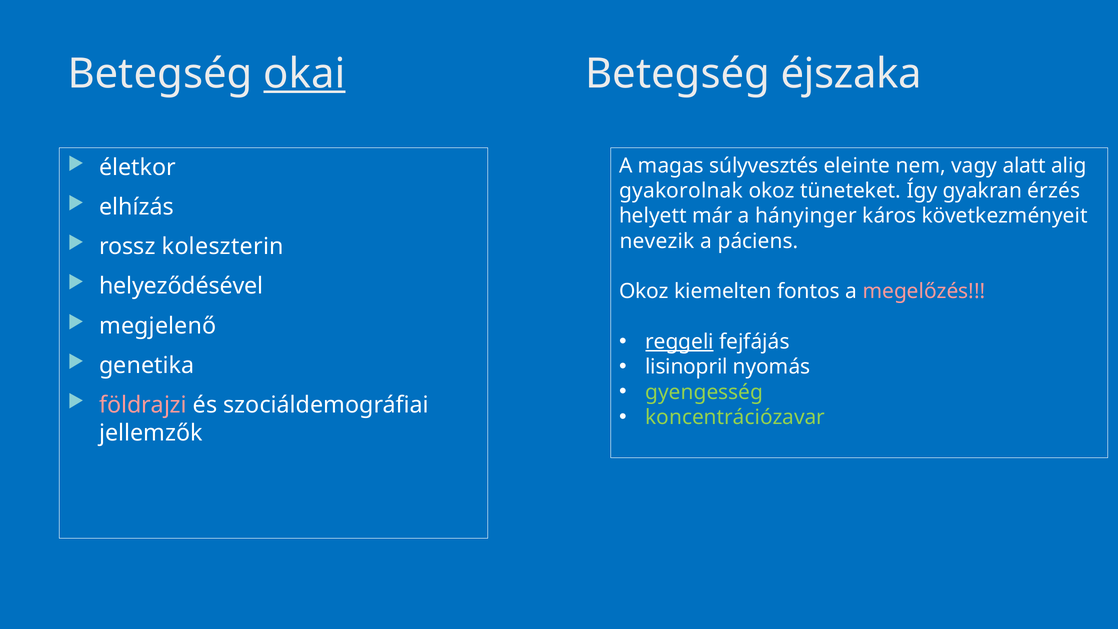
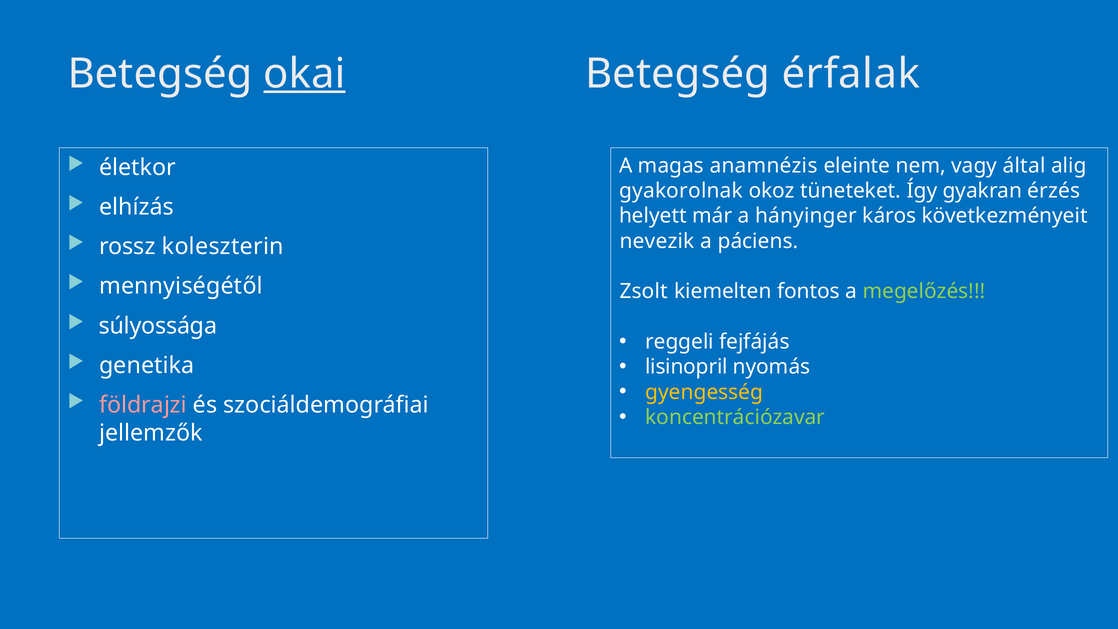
éjszaka: éjszaka -> érfalak (851, 74)
súlyvesztés: súlyvesztés -> anamnézis (764, 166)
alatt: alatt -> által (1024, 166)
helyeződésével: helyeződésével -> mennyiségétől (181, 286)
Okoz: Okoz -> Zsolt (644, 291)
megelőzés colour: pink -> light green (924, 291)
megjelenő: megjelenő -> súlyossága (158, 326)
reggeli underline: present -> none (680, 342)
gyengesség colour: light green -> yellow (704, 392)
